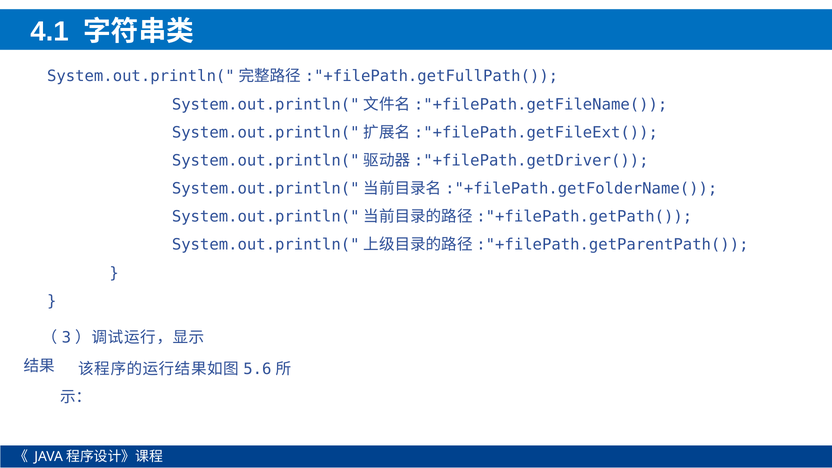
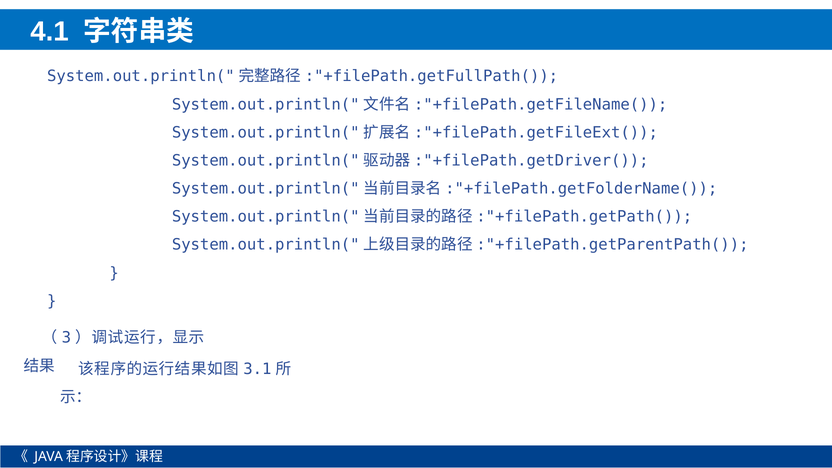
5.6: 5.6 -> 3.1 (257, 369)
